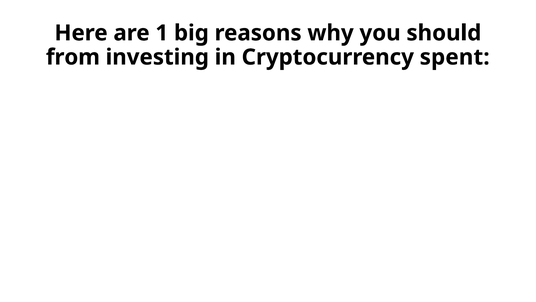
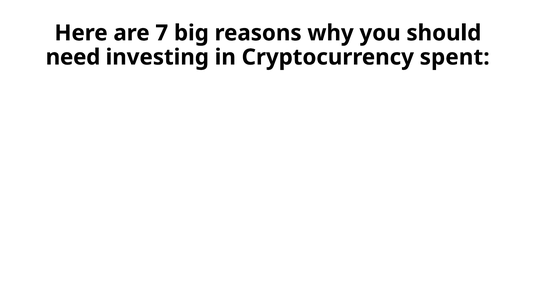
1: 1 -> 7 (162, 33)
from: from -> need (73, 57)
